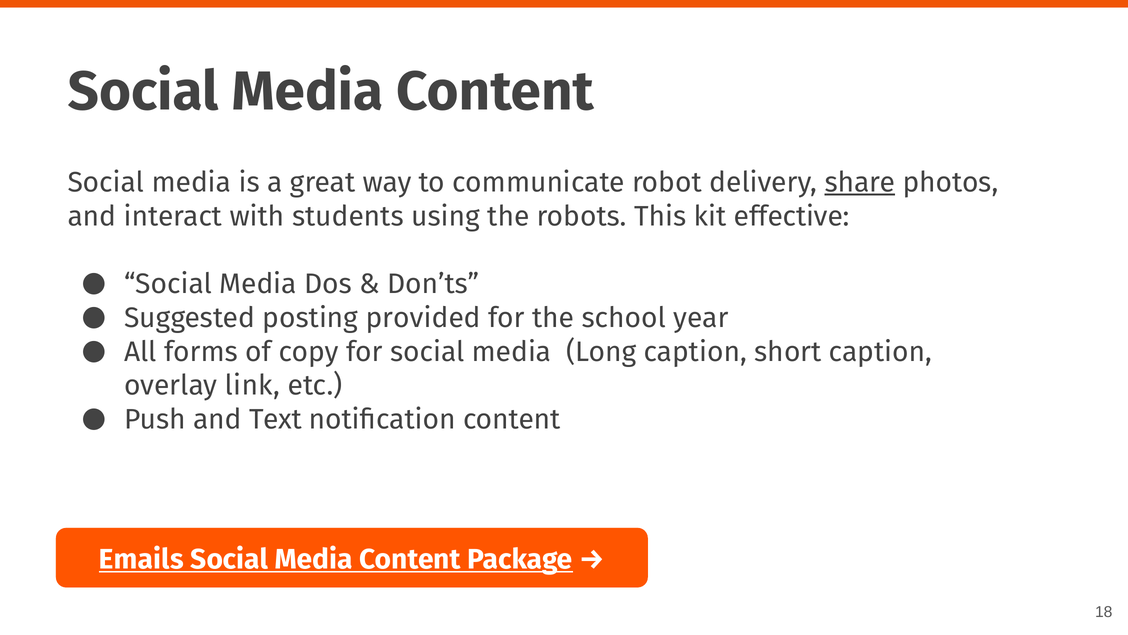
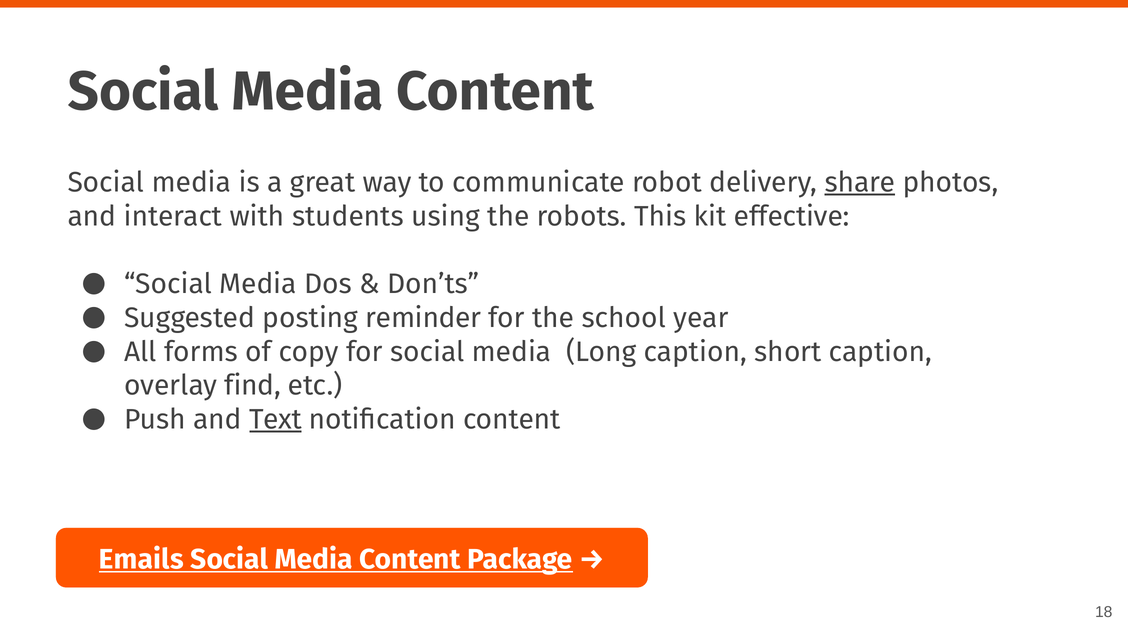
provided: provided -> reminder (423, 318)
link: link -> find (253, 385)
Text underline: none -> present (275, 419)
